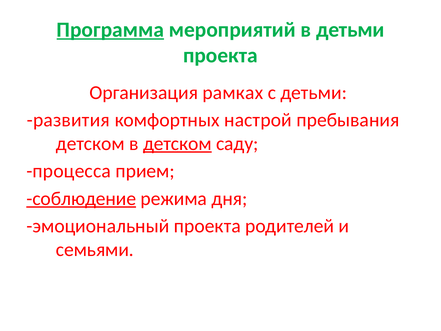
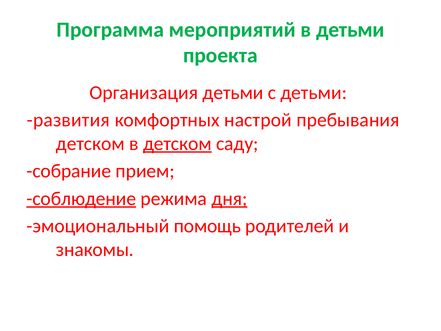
Программа underline: present -> none (110, 30)
Организация рамках: рамках -> детьми (233, 93)
процесса: процесса -> собрание (69, 171)
дня underline: none -> present (229, 198)
эмоциональный проекта: проекта -> помощь (207, 226)
семьями: семьями -> знакомы (95, 249)
